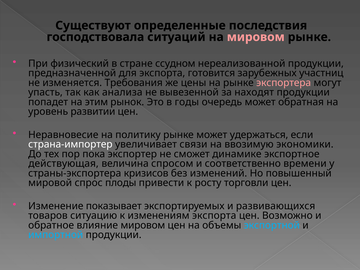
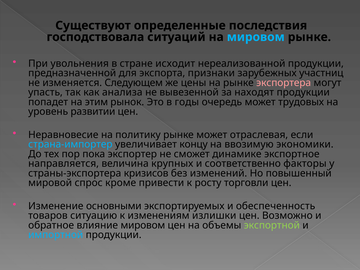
мировом colour: pink -> light blue (256, 37)
физический: физический -> увольнения (80, 64)
ссудном: ссудном -> исходит (175, 64)
готовится: готовится -> признаки (211, 73)
Требования: Требования -> Следующем (134, 83)
обратная: обратная -> трудовых (301, 102)
удержаться: удержаться -> отраслевая (259, 135)
страна-импортер colour: white -> light blue (70, 144)
связи: связи -> концу (194, 144)
действующая: действующая -> направляется (64, 164)
спросом: спросом -> крупных (172, 164)
времени: времени -> факторы (305, 164)
плоды: плоды -> кроме (121, 183)
показывает: показывает -> основными (114, 206)
развивающихся: развивающихся -> обеспеченность (276, 206)
изменениям экспорта: экспорта -> излишки (214, 216)
экспортной colour: light blue -> light green (272, 225)
